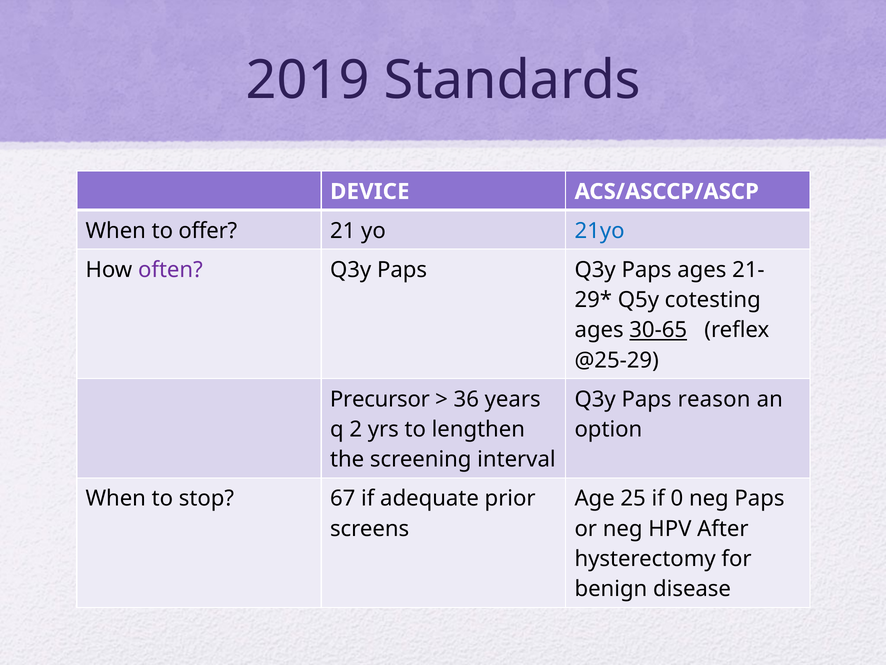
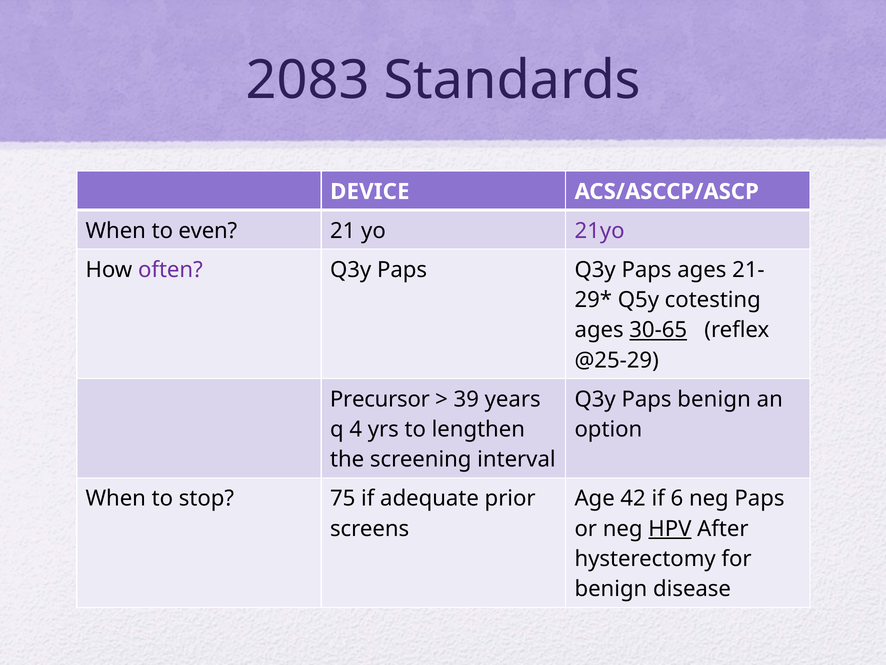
2019: 2019 -> 2083 (308, 81)
offer: offer -> even (208, 231)
21yo colour: blue -> purple (600, 231)
36: 36 -> 39 (466, 399)
Paps reason: reason -> benign (714, 399)
2: 2 -> 4 (356, 429)
67: 67 -> 75 (343, 498)
25: 25 -> 42 (633, 498)
0: 0 -> 6 (677, 498)
HPV underline: none -> present (670, 528)
